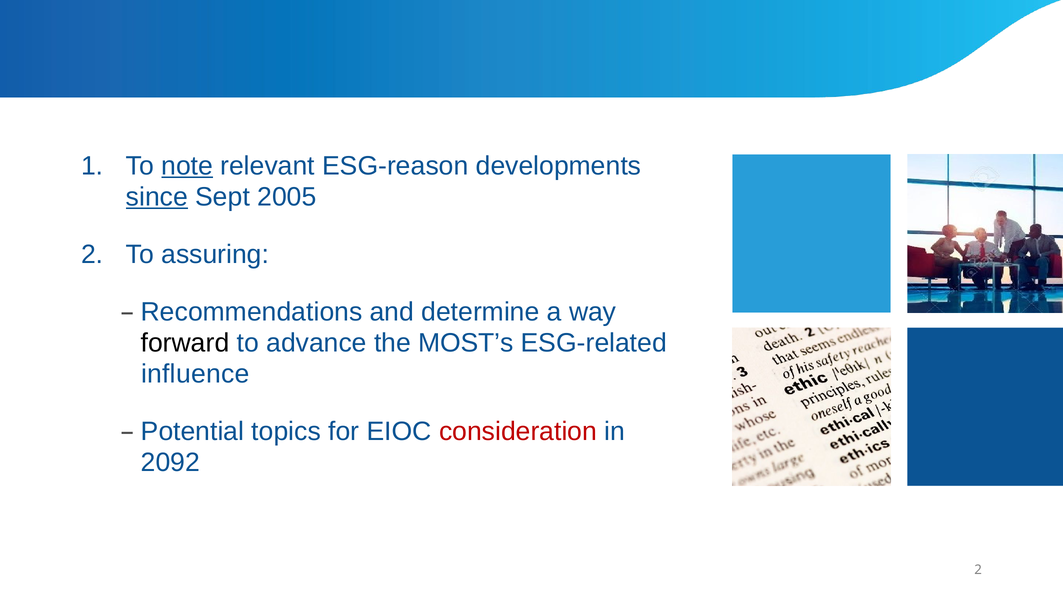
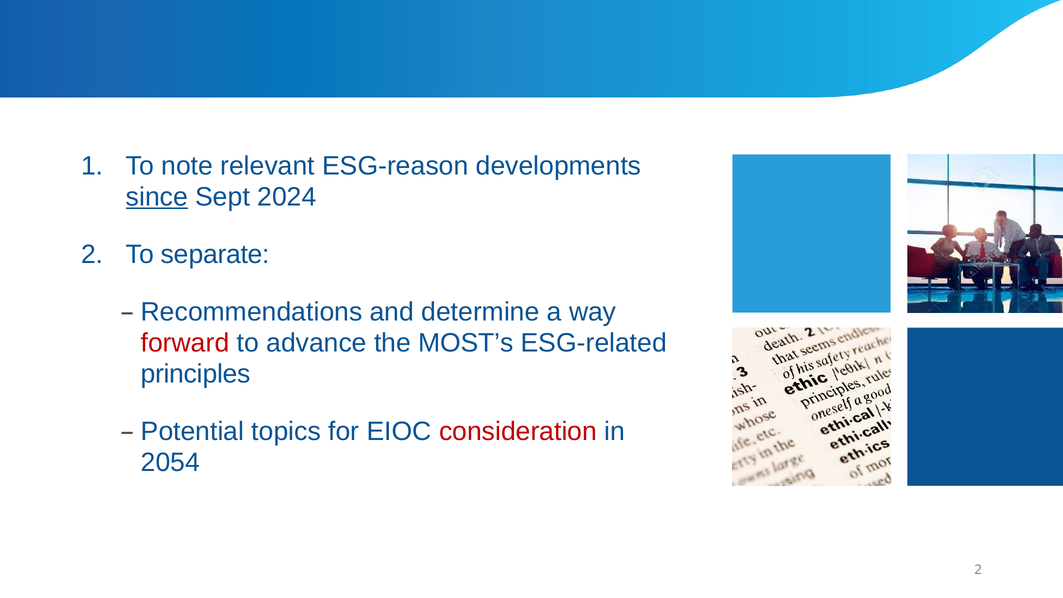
note underline: present -> none (187, 166)
2005: 2005 -> 2024 (287, 197)
assuring: assuring -> separate (215, 254)
forward colour: black -> red (185, 343)
influence: influence -> principles (196, 374)
2092: 2092 -> 2054 (170, 463)
